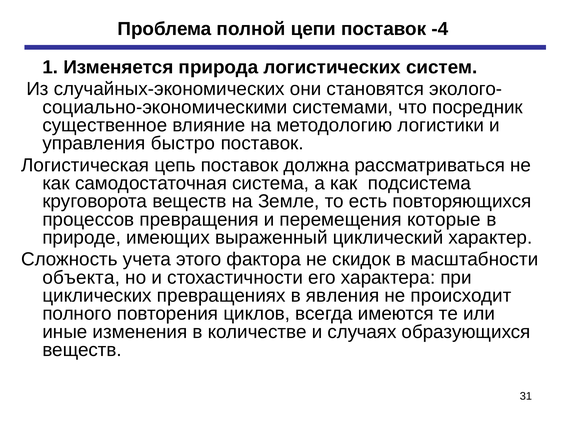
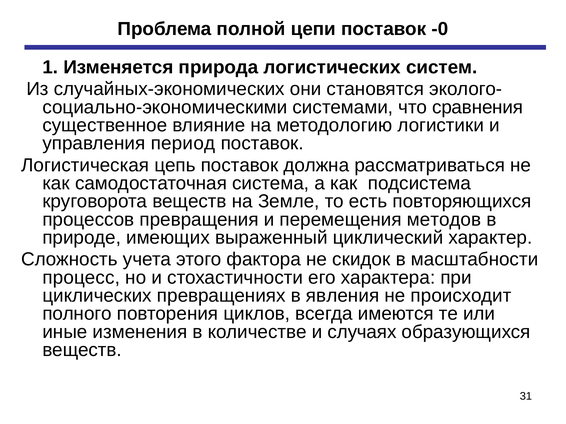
-4: -4 -> -0 (440, 29)
посредник: посредник -> сравнения (478, 107)
быстро: быстро -> период (183, 144)
которые: которые -> методов (444, 220)
объекта: объекта -> процесс (81, 278)
